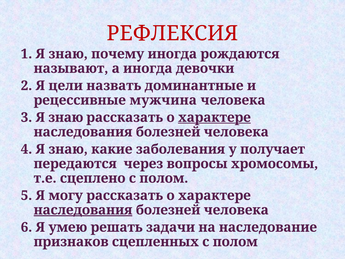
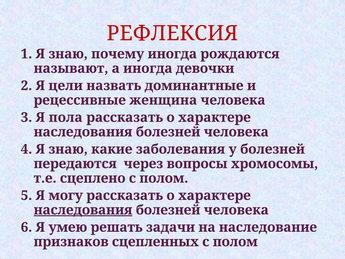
мужчина: мужчина -> женщина (163, 100)
3 Я знаю: знаю -> пола (66, 117)
характере underline: present -> none (214, 117)
у получает: получает -> болезней (273, 149)
